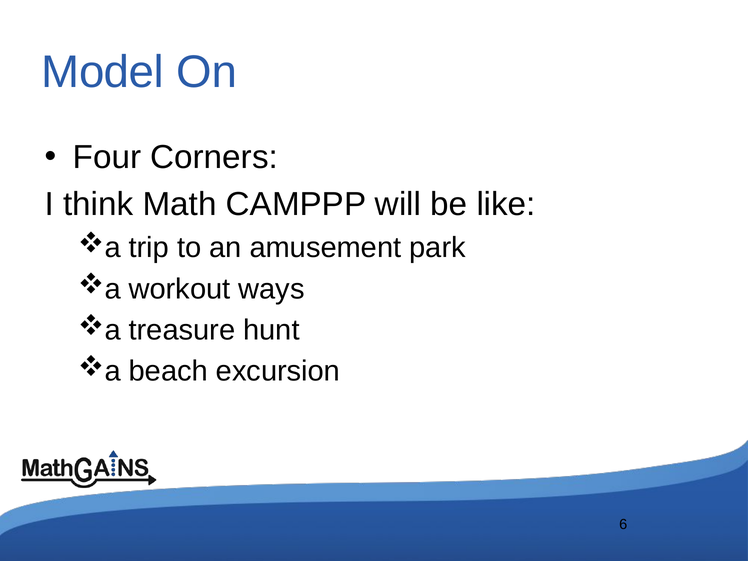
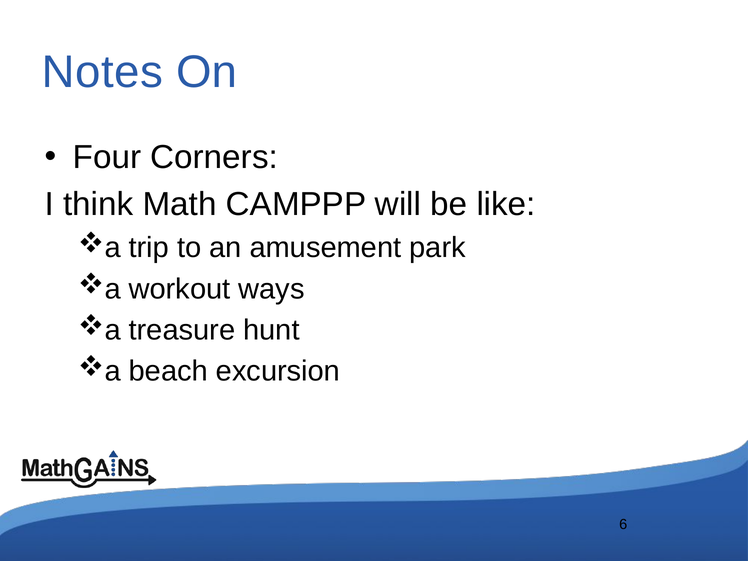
Model: Model -> Notes (102, 72)
